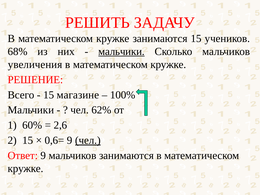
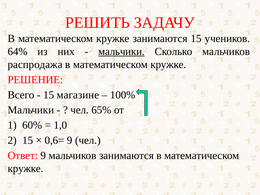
68%: 68% -> 64% (18, 51)
увеличения: увеличения -> распродажа (35, 64)
62%: 62% -> 65% (101, 110)
2,6: 2,6 -> 1,0 (60, 125)
чел underline: present -> none (88, 140)
